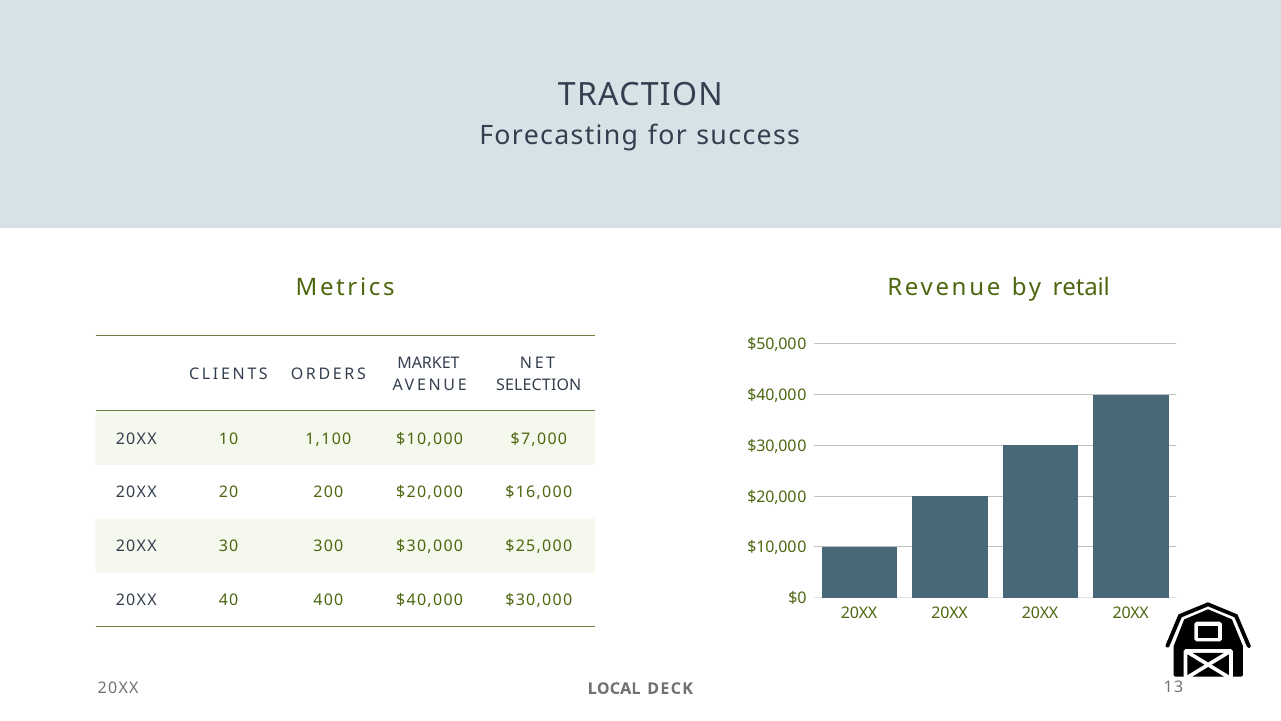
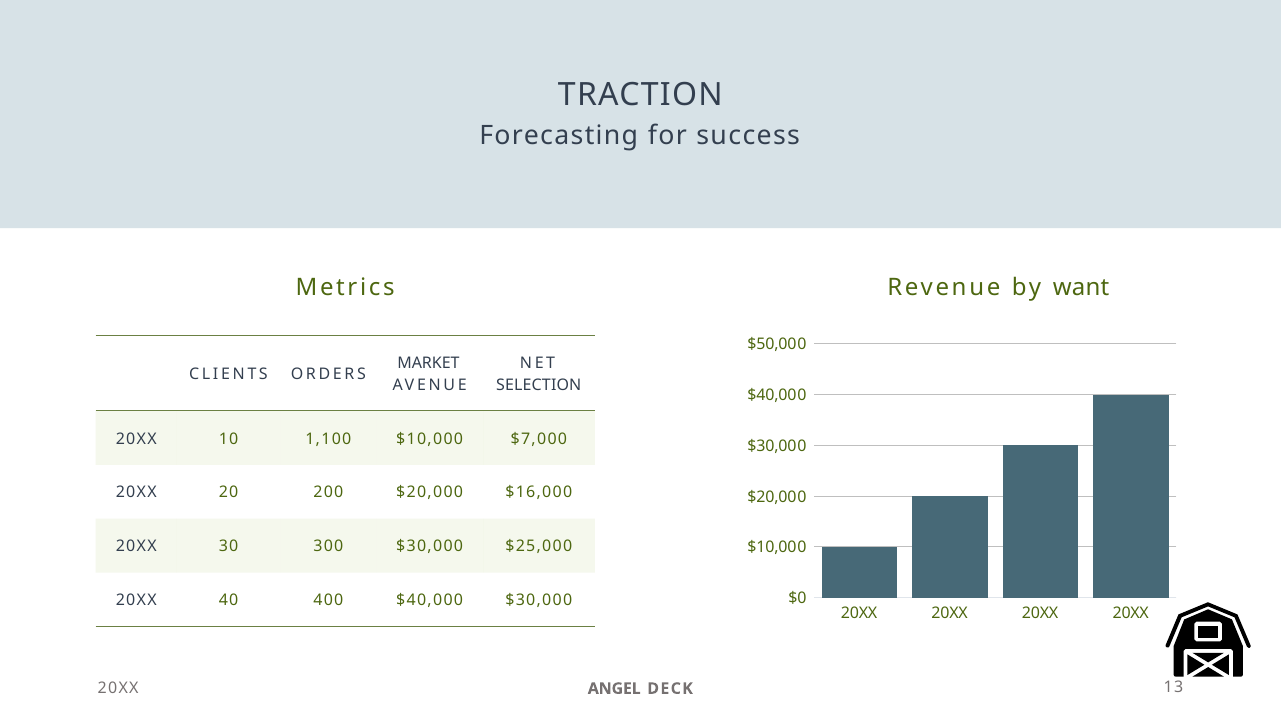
retail: retail -> want (1081, 287)
LOCAL: LOCAL -> ANGEL (614, 688)
